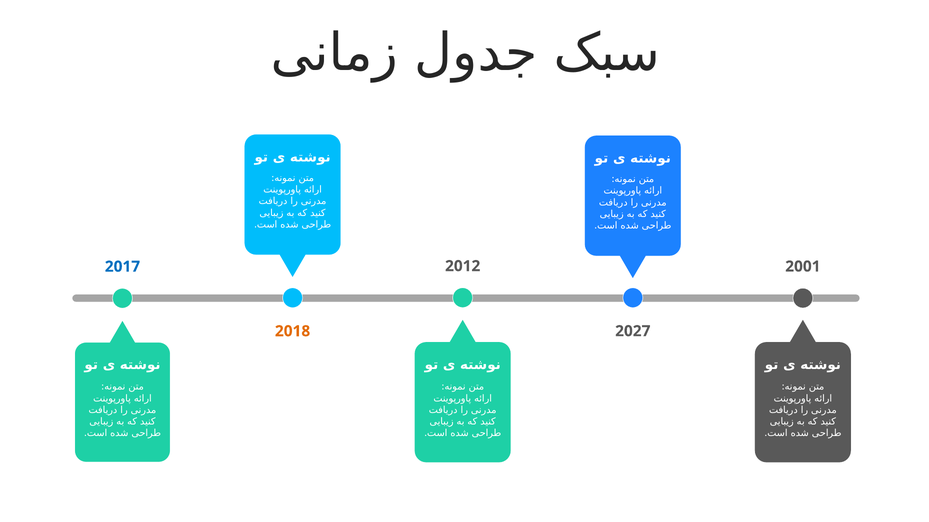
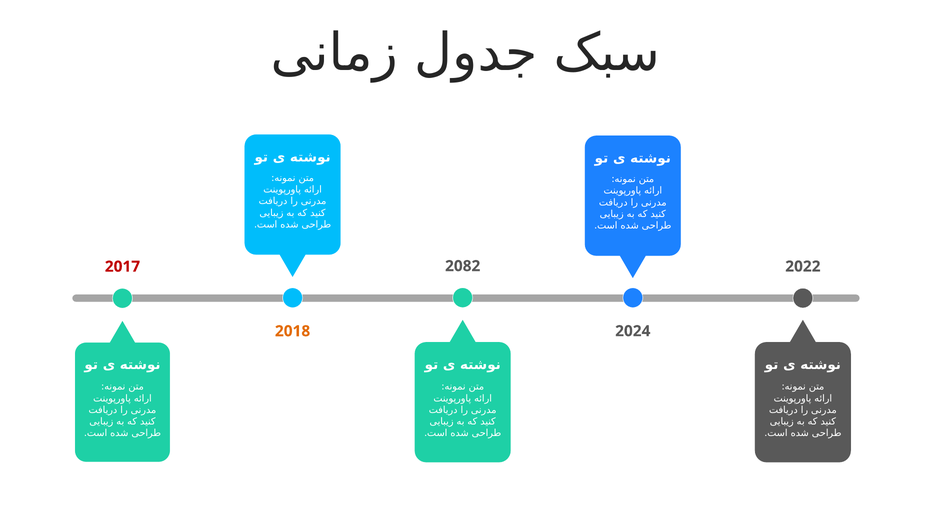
2012: 2012 -> 2082 (463, 266)
2001: 2001 -> 2022 (803, 267)
2017 colour: blue -> red (122, 267)
2027: 2027 -> 2024 (633, 331)
